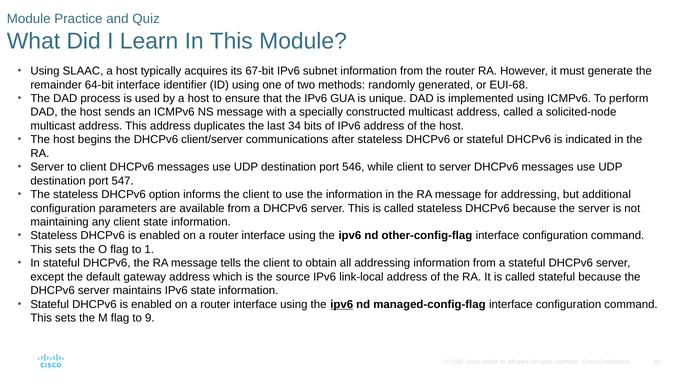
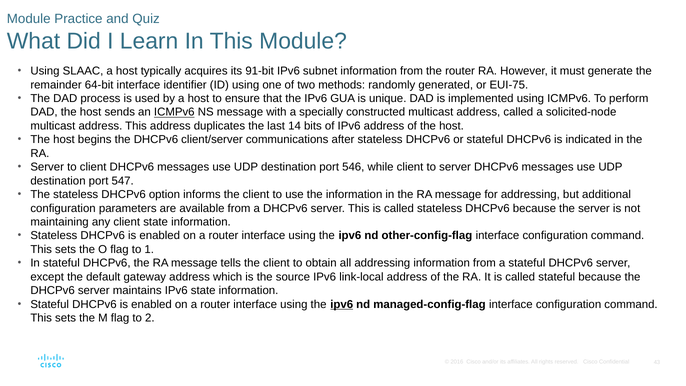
67-bit: 67-bit -> 91-bit (260, 71)
EUI-68: EUI-68 -> EUI-75 (509, 85)
ICMPv6 underline: none -> present (174, 112)
34: 34 -> 14 (295, 126)
9: 9 -> 2 (150, 318)
